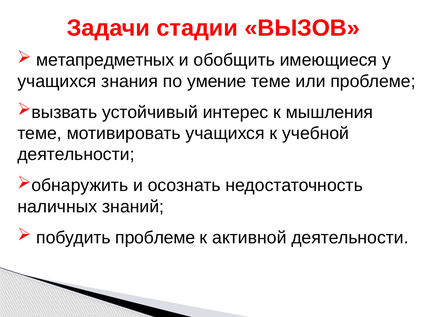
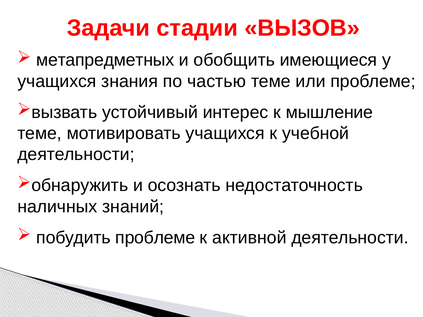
умение: умение -> частью (217, 81)
мышления: мышления -> мышление (329, 112)
